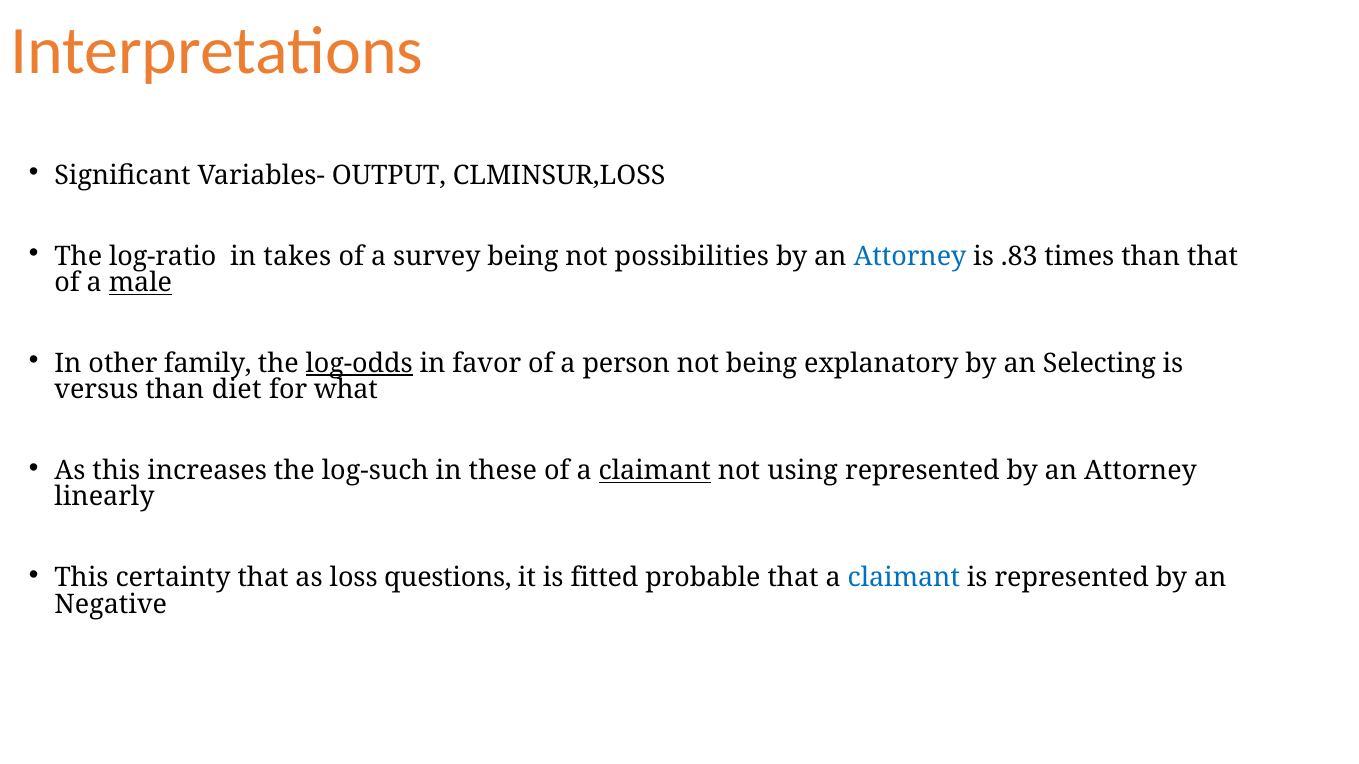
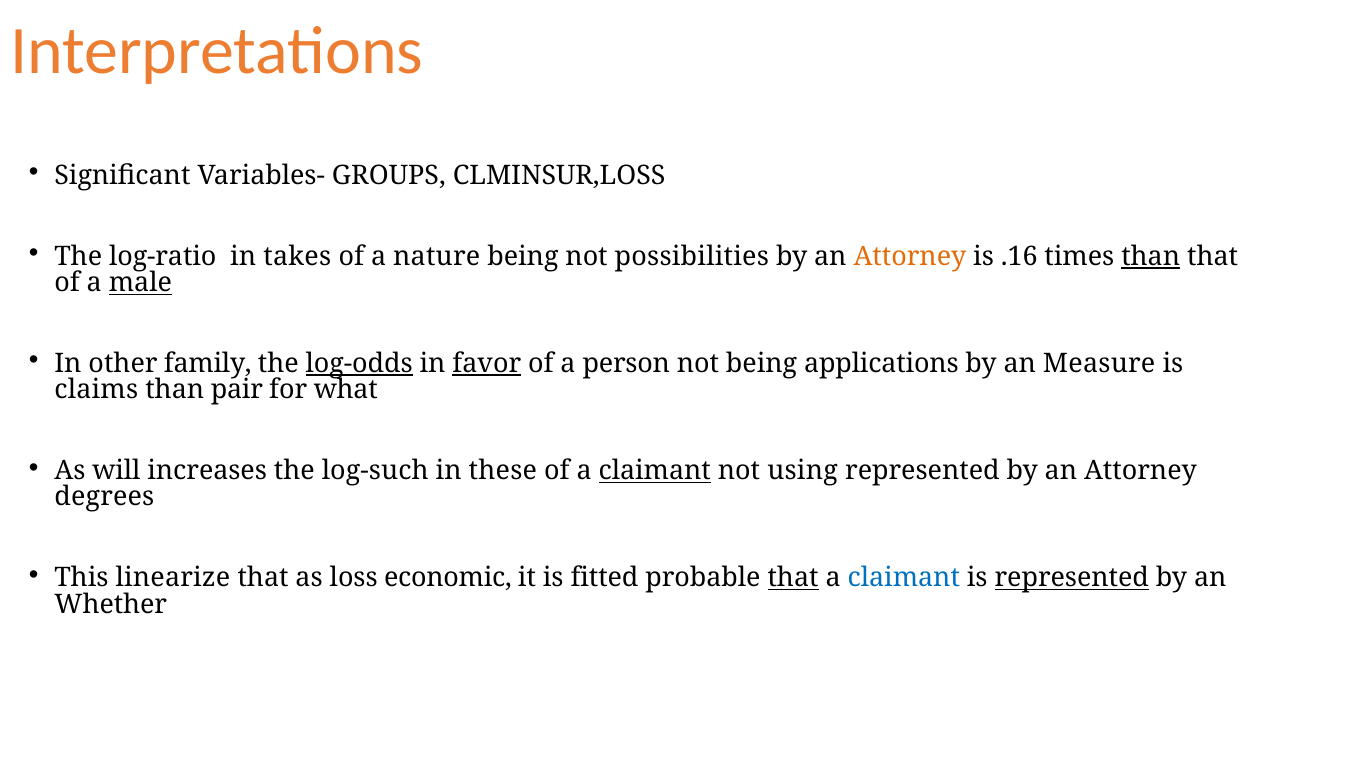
OUTPUT: OUTPUT -> GROUPS (389, 176)
survey: survey -> nature (437, 257)
Attorney colour: blue -> orange (910, 257)
.83: .83 -> .16 (1019, 257)
than underline: none -> present (1151, 257)
favor underline: none -> present (487, 364)
explanatory: explanatory -> applications (881, 364)
Selecting: Selecting -> Measure (1099, 364)
versus: versus -> claims (96, 390)
diet: diet -> pair (237, 390)
As this: this -> will (116, 471)
linearly: linearly -> degrees (104, 497)
certainty: certainty -> linearize (173, 578)
questions: questions -> economic (448, 578)
that underline: none -> present (793, 578)
represented underline: none -> present (1072, 578)
Negative: Negative -> Whether (111, 605)
